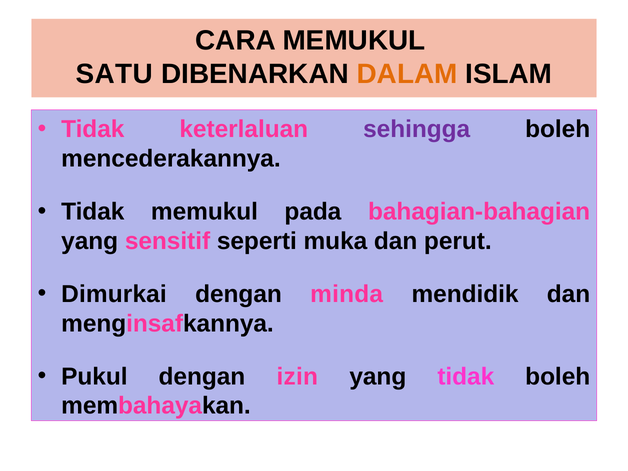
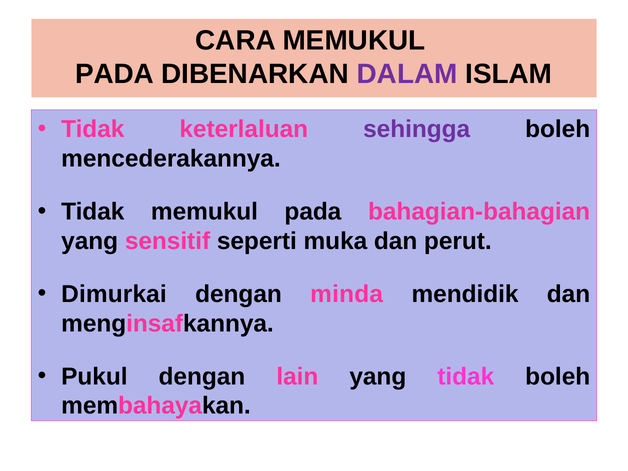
SATU: SATU -> PADA (115, 74)
DALAM colour: orange -> purple (407, 74)
izin: izin -> lain (297, 377)
